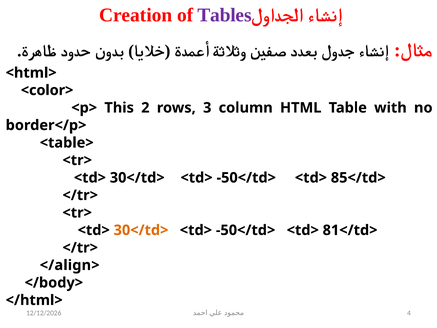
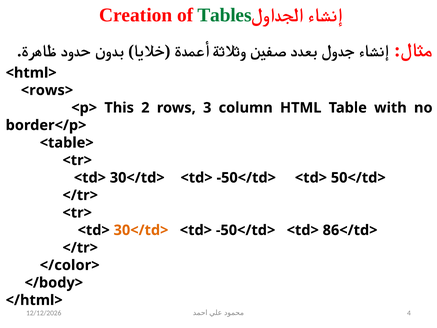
Tables colour: purple -> green (225, 15)
<color>: <color> -> <rows> (47, 90)
85</td>: 85</td> -> 50</td> (358, 178)
81</td>: 81</td> -> 86</td> (350, 230)
</align>: </align> -> </color> (70, 265)
